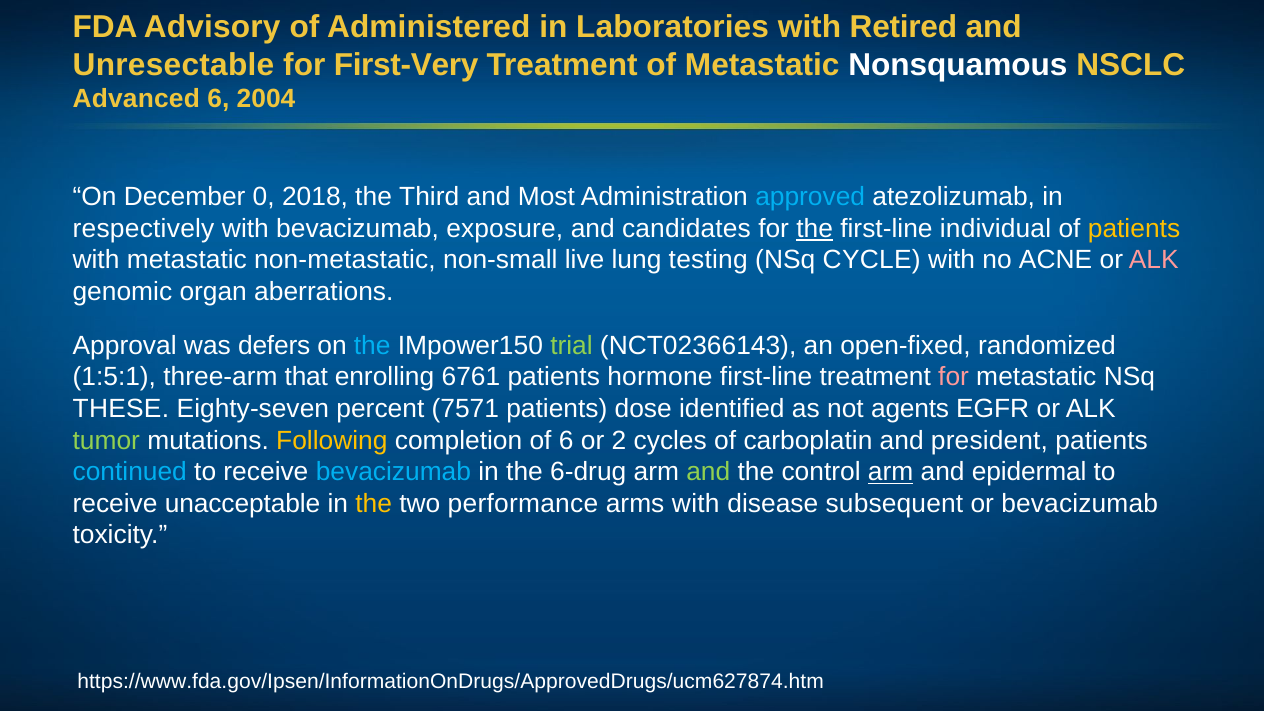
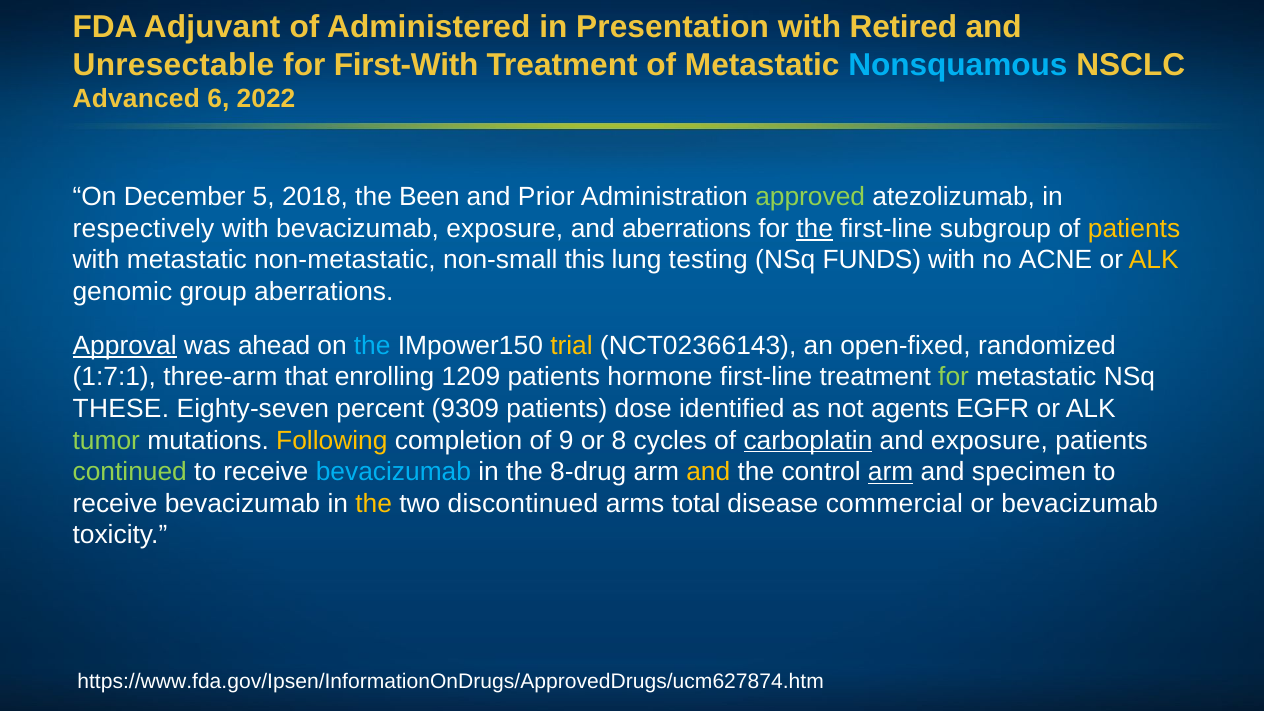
Advisory: Advisory -> Adjuvant (212, 27)
Laboratories: Laboratories -> Presentation (673, 27)
First-Very: First-Very -> First-With (406, 65)
Nonsquamous colour: white -> light blue (958, 65)
2004: 2004 -> 2022 (266, 99)
0: 0 -> 5 (264, 197)
Third: Third -> Been (429, 197)
Most: Most -> Prior (546, 197)
approved colour: light blue -> light green (810, 197)
and candidates: candidates -> aberrations (687, 229)
individual: individual -> subgroup (996, 229)
live: live -> this (585, 260)
CYCLE: CYCLE -> FUNDS (872, 260)
ALK colour: pink -> yellow (1154, 260)
organ: organ -> group (213, 292)
Approval underline: none -> present (125, 346)
defers: defers -> ahead (274, 346)
trial colour: light green -> yellow (571, 346)
1:5:1: 1:5:1 -> 1:7:1 (114, 377)
6761: 6761 -> 1209 (471, 377)
for colour: pink -> light green (954, 377)
7571: 7571 -> 9309 (465, 409)
of 6: 6 -> 9 (566, 440)
2: 2 -> 8 (619, 440)
carboplatin underline: none -> present (808, 440)
and president: president -> exposure (989, 440)
continued colour: light blue -> light green (130, 472)
6-drug: 6-drug -> 8-drug (588, 472)
and colour: light green -> yellow (708, 472)
epidermal: epidermal -> specimen (1029, 472)
unacceptable: unacceptable -> bevacizumab (242, 504)
performance: performance -> discontinued (523, 504)
arms with: with -> total (696, 504)
subsequent: subsequent -> commercial (894, 504)
